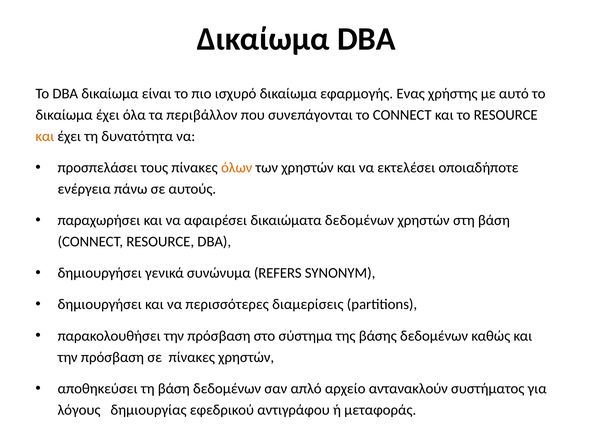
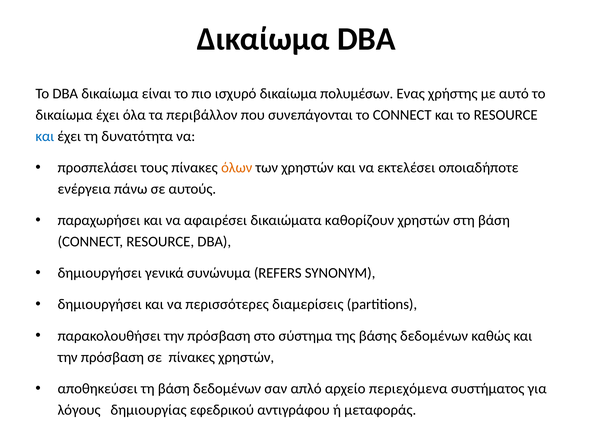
εφαρμογής: εφαρμογής -> πολυμέσων (357, 94)
και colour: orange -> blue (45, 136)
δικαιώματα δεδομένων: δεδομένων -> καθορίζουν (360, 220)
αντανακλούν: αντανακλούν -> περιεχόμενα (408, 389)
